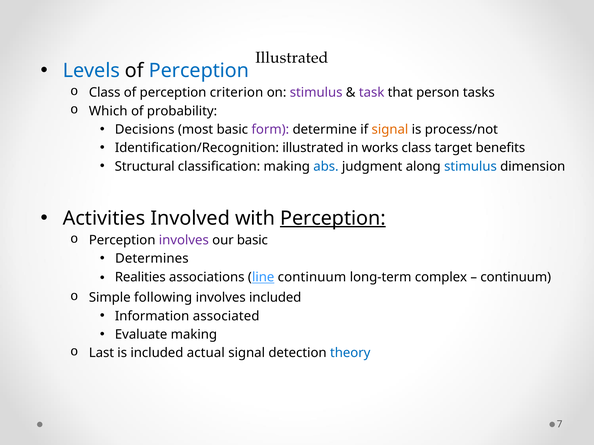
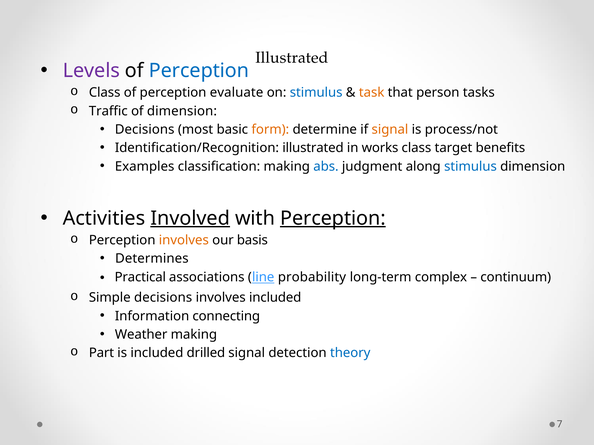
Levels colour: blue -> purple (91, 71)
criterion: criterion -> evaluate (237, 93)
stimulus colour: purple -> blue (316, 93)
task colour: purple -> orange (372, 93)
Which: Which -> Traffic (108, 111)
of probability: probability -> dimension (182, 111)
form colour: purple -> orange (270, 130)
Structural: Structural -> Examples (145, 167)
Involved underline: none -> present (190, 218)
involves colour: purple -> orange (184, 240)
our basic: basic -> basis (252, 240)
Realities: Realities -> Practical (140, 277)
line continuum: continuum -> probability (312, 277)
Simple following: following -> decisions (163, 298)
associated: associated -> connecting (226, 316)
Evaluate: Evaluate -> Weather (141, 335)
Last: Last -> Part (101, 353)
actual: actual -> drilled (206, 353)
